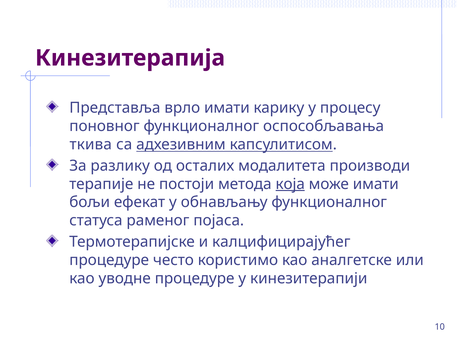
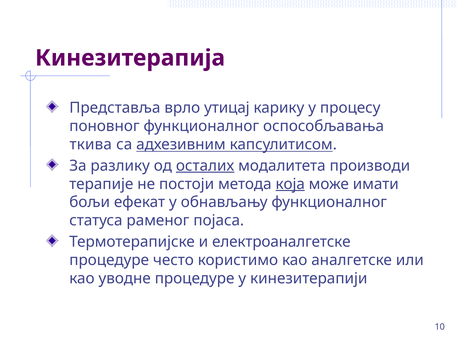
врло имати: имати -> утицај (227, 108)
осталих underline: none -> present (205, 166)
калцифицирајућег: калцифицирајућег -> електроаналгетске (281, 242)
